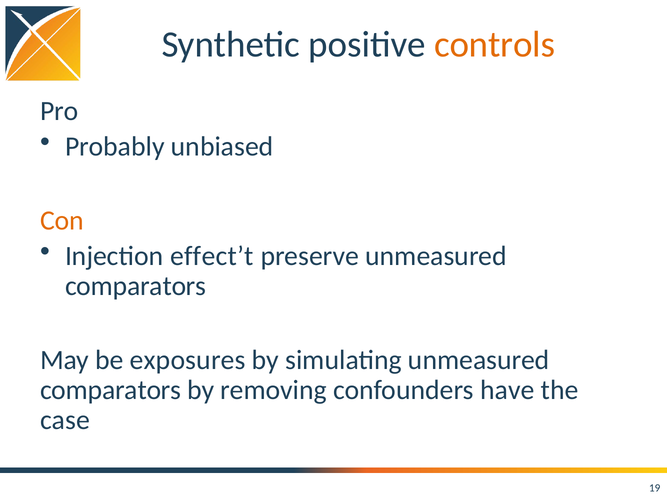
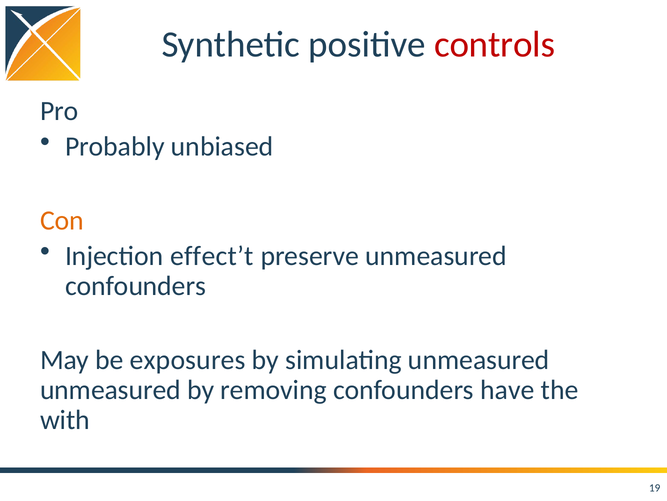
controls colour: orange -> red (495, 44)
comparators: comparators -> confounders (136, 286)
comparators: comparators -> unmeasured (110, 390)
case: case -> with (65, 420)
